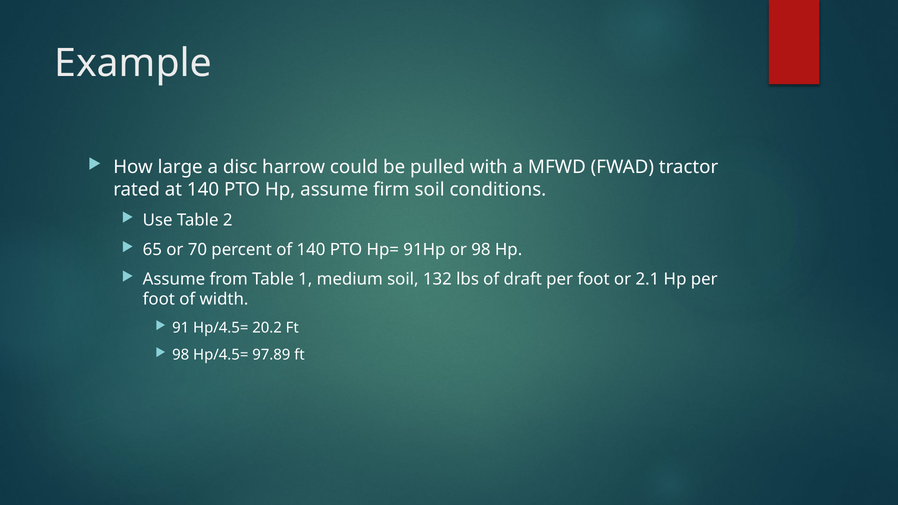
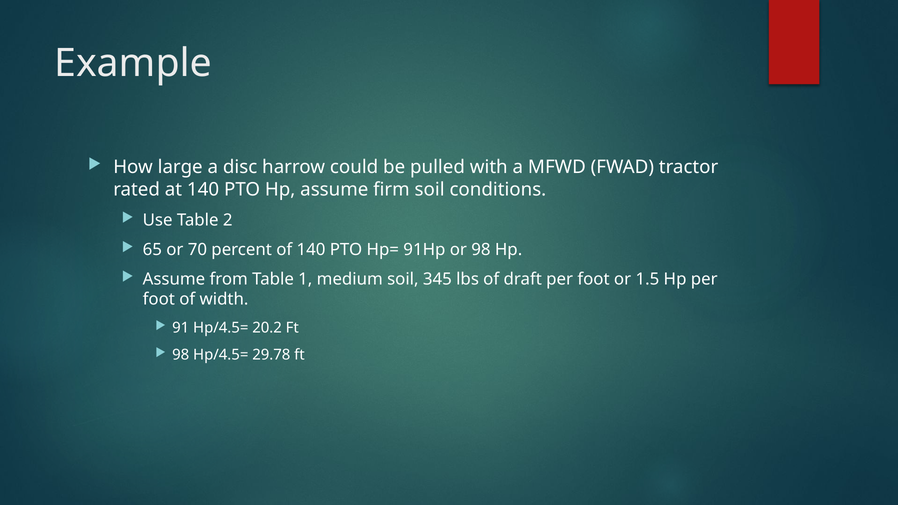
132: 132 -> 345 (437, 279)
2.1: 2.1 -> 1.5 (647, 279)
97.89: 97.89 -> 29.78 (271, 355)
